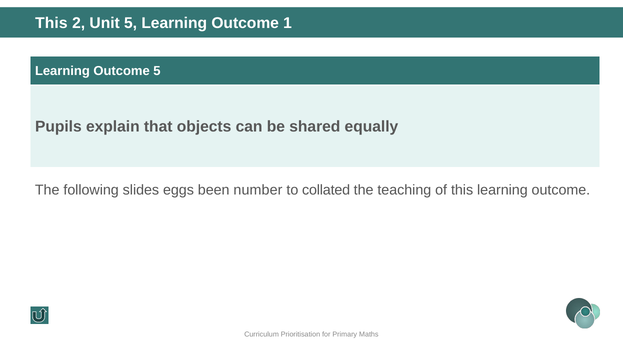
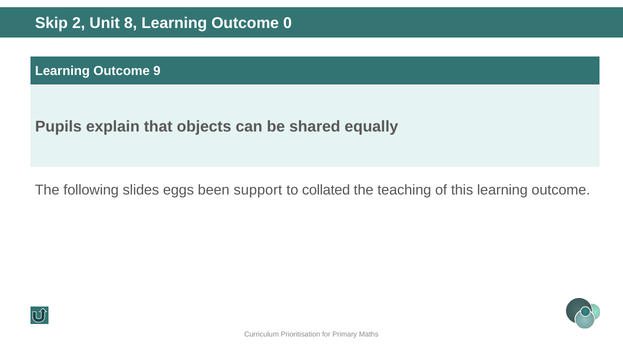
This: This -> Skip (51, 23)
Unit 5: 5 -> 8 (131, 23)
1: 1 -> 0 (288, 23)
Outcome 5: 5 -> 9 (157, 71)
number: number -> support (258, 191)
